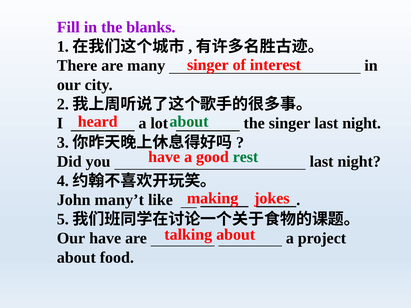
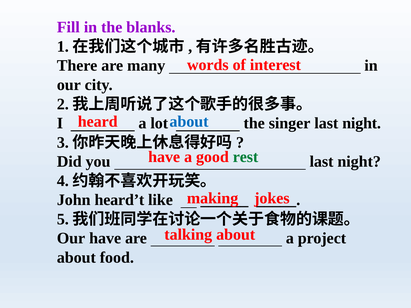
singer: singer -> words (208, 65)
about colour: green -> blue (189, 122)
many’t: many’t -> heard’t (119, 200)
